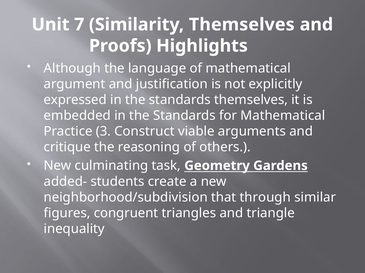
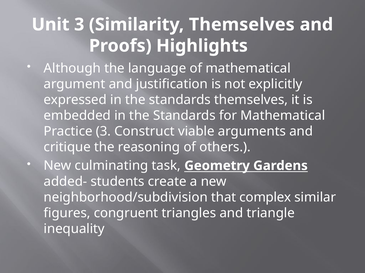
Unit 7: 7 -> 3 (79, 25)
through: through -> complex (265, 198)
